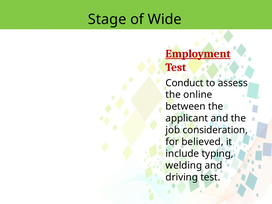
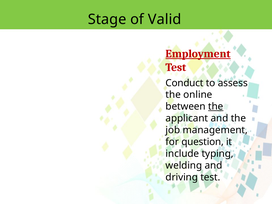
Wide: Wide -> Valid (165, 19)
the underline: none -> present (216, 107)
consideration: consideration -> management (215, 130)
believed: believed -> question (203, 142)
